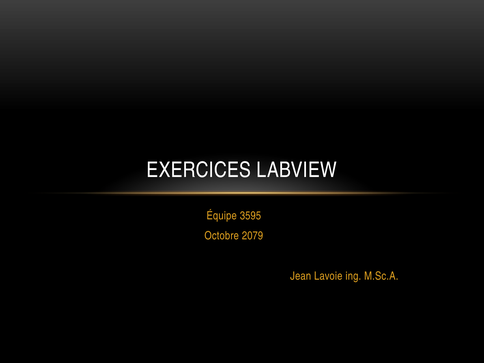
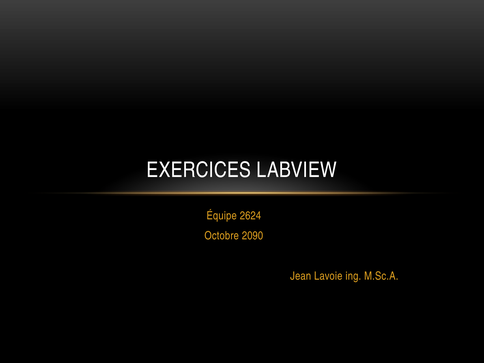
3595: 3595 -> 2624 (250, 216)
2079: 2079 -> 2090 (253, 236)
